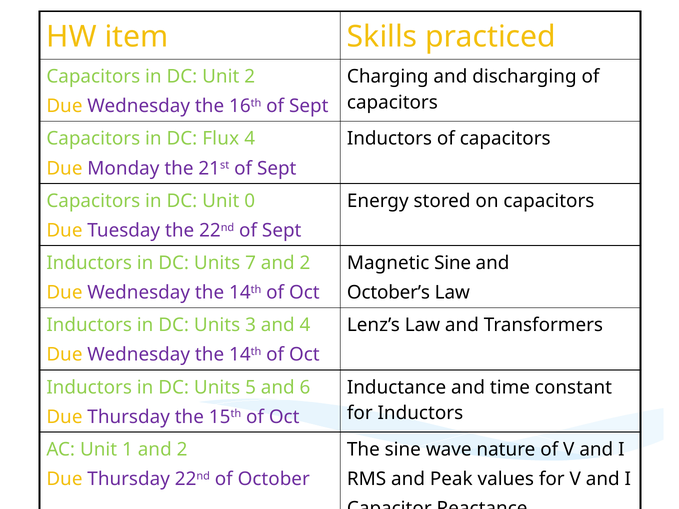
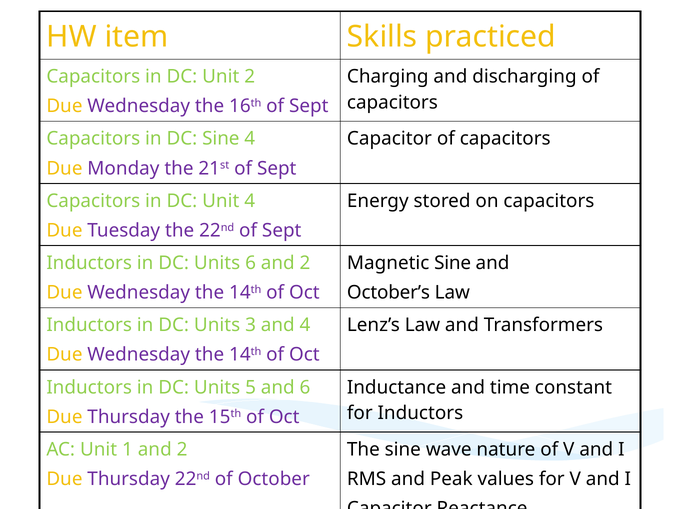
DC Flux: Flux -> Sine (221, 139)
Inductors: Inductors -> Capacitor (389, 139)
Unit 0: 0 -> 4 (250, 201)
Units 7: 7 -> 6 (251, 263)
